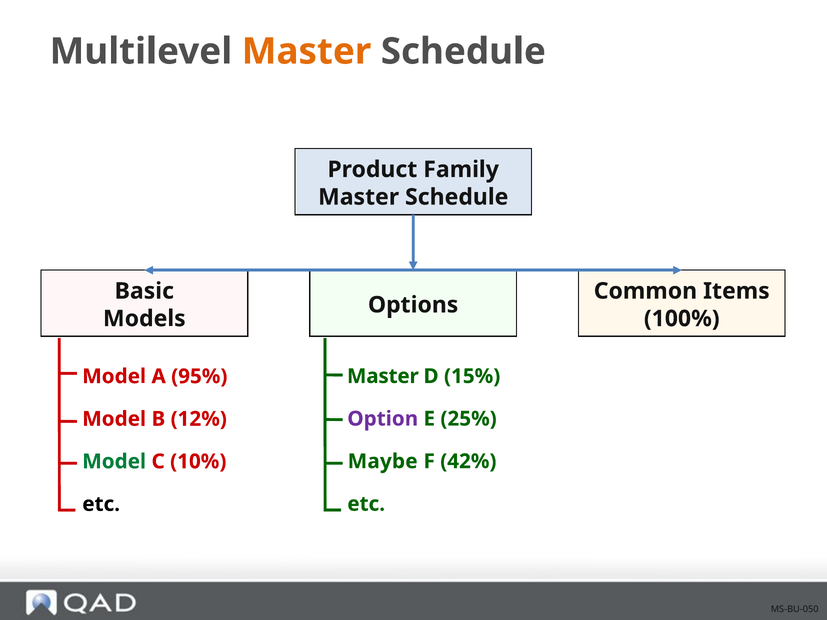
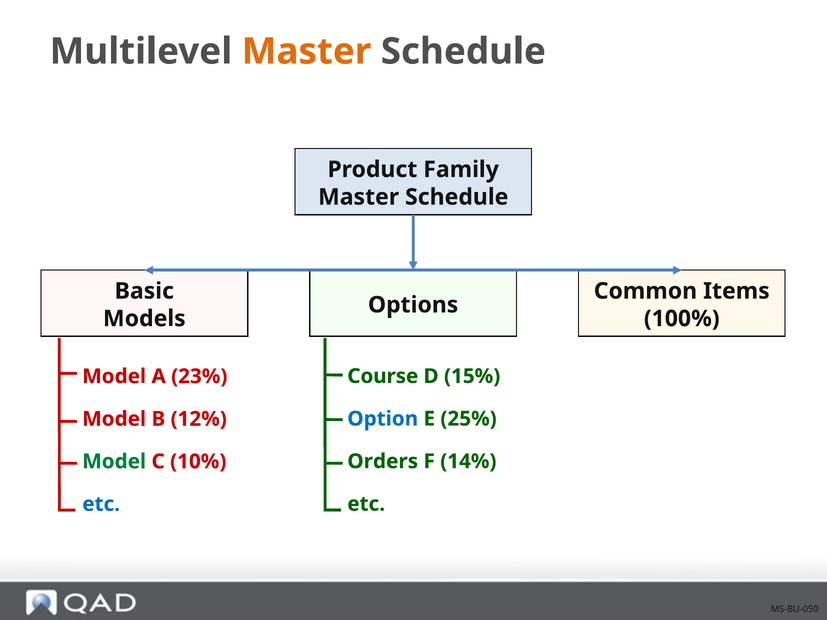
Master: Master -> Course (383, 376)
95%: 95% -> 23% (199, 377)
Option colour: purple -> blue (383, 419)
Maybe: Maybe -> Orders (383, 462)
42%: 42% -> 14% (468, 462)
etc colour: black -> blue (101, 504)
